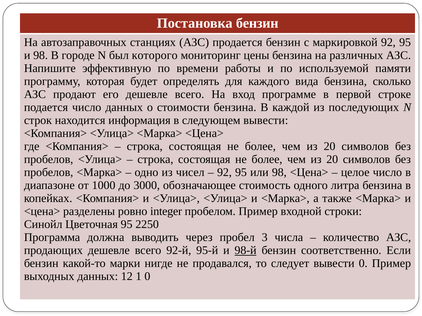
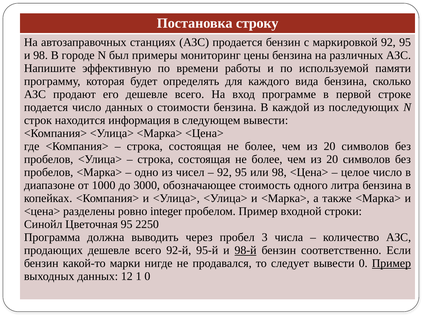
Постановка бензин: бензин -> строку (257, 23)
которого: которого -> примеры (155, 55)
Пример underline: none -> present (391, 264)
